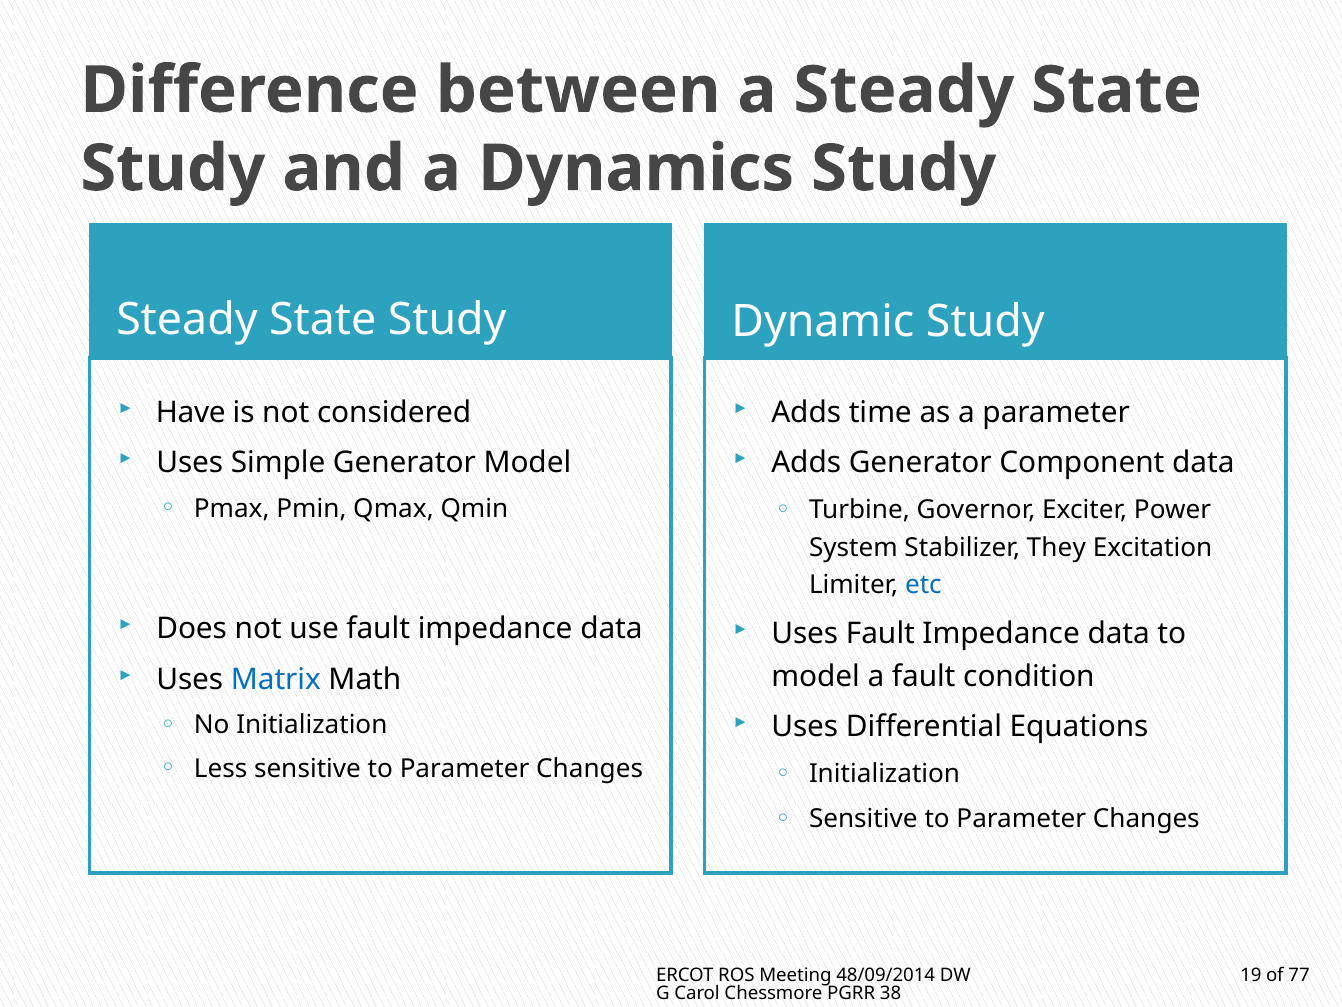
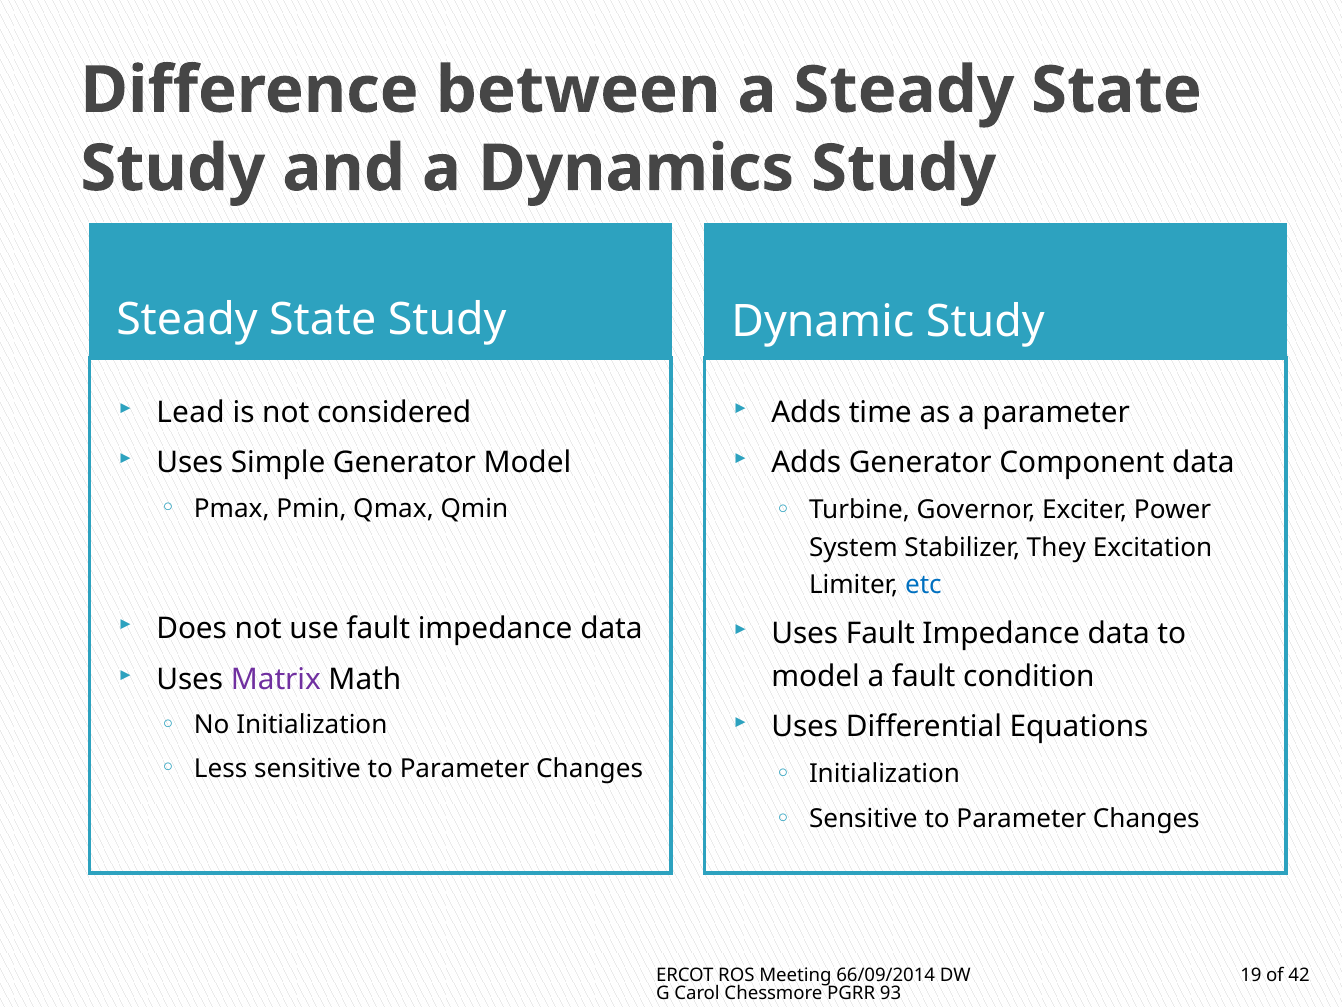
Have: Have -> Lead (190, 412)
Matrix colour: blue -> purple (276, 679)
48/09/2014: 48/09/2014 -> 66/09/2014 (886, 975)
77: 77 -> 42 (1299, 975)
38: 38 -> 93 (891, 993)
